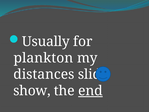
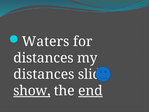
Usually: Usually -> Waters (46, 41)
plankton: plankton -> distances (43, 58)
show underline: none -> present (32, 91)
